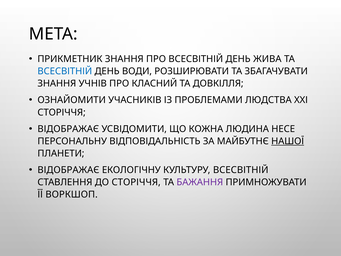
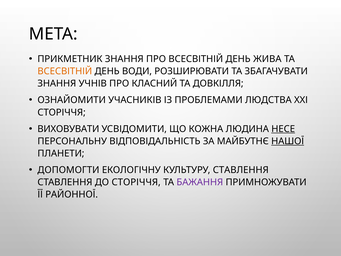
ВСЕСВІТНІЙ colour: blue -> orange (65, 71)
ВІДОБРАЖАЄ: ВІДОБРАЖАЄ -> ВИХОВУВАТИ (68, 129)
НЕСЕ underline: none -> present (283, 129)
ВІДОБРАЖАЄ: ВІДОБРАЖАЄ -> ДОПОМОГТИ (68, 170)
КУЛЬТУРУ ВСЕСВІТНІЙ: ВСЕСВІТНІЙ -> СТАВЛЕННЯ (241, 170)
ВОРКШОП: ВОРКШОП -> РАЙОННОЇ (72, 194)
